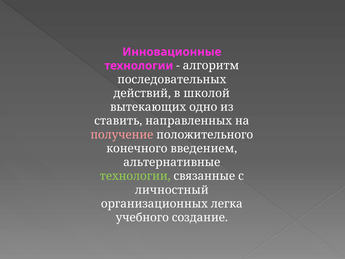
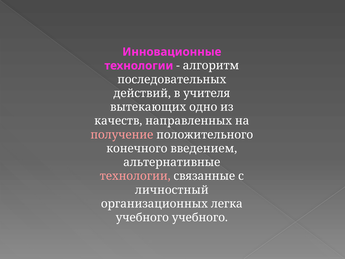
школой: школой -> учителя (207, 93)
ставить: ставить -> качеств (118, 121)
технологии colour: light green -> pink (135, 176)
учебного создание: создание -> учебного (200, 217)
